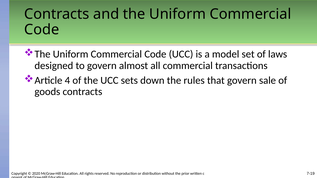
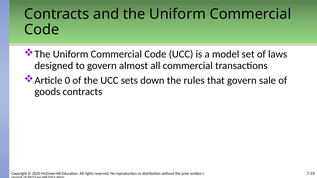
4: 4 -> 0 (67, 80)
